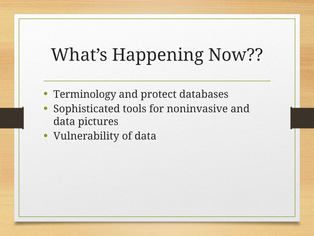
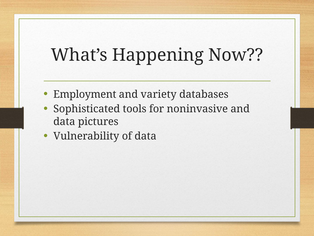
Terminology: Terminology -> Employment (85, 94)
protect: protect -> variety (159, 94)
